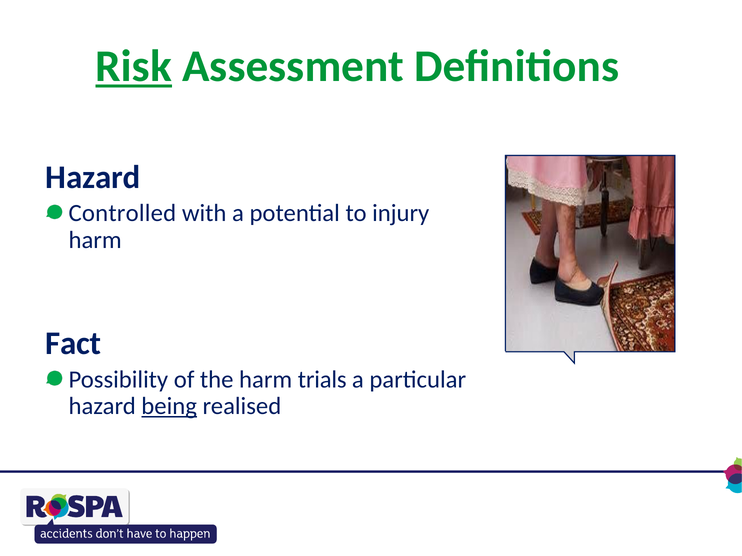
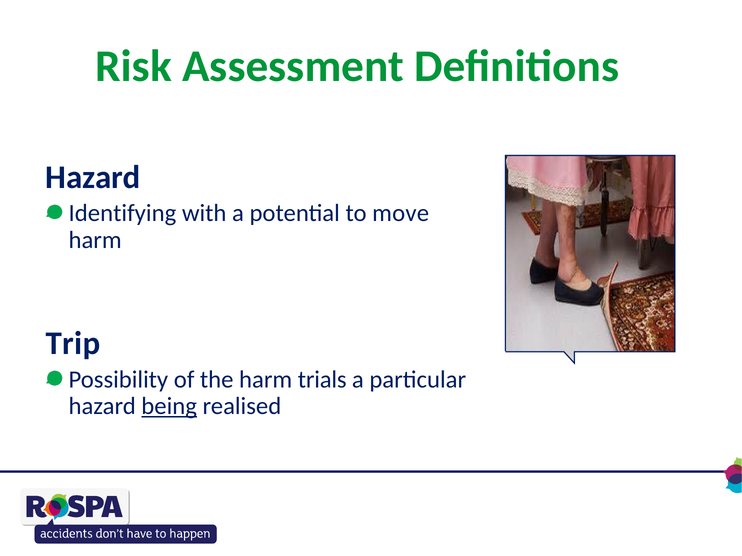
Risk underline: present -> none (134, 67)
Controlled: Controlled -> Identifying (122, 213)
injury: injury -> move (401, 213)
Fact: Fact -> Trip (73, 344)
